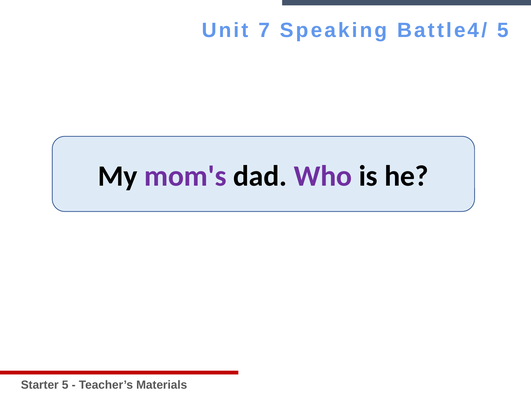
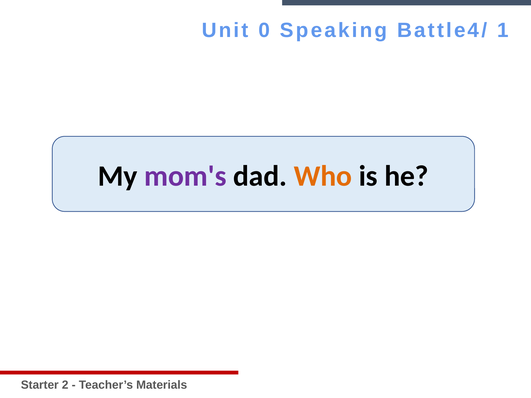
7: 7 -> 0 (264, 30)
Battle4/ 5: 5 -> 1 (503, 30)
Who colour: purple -> orange (323, 176)
Starter 5: 5 -> 2 (65, 385)
